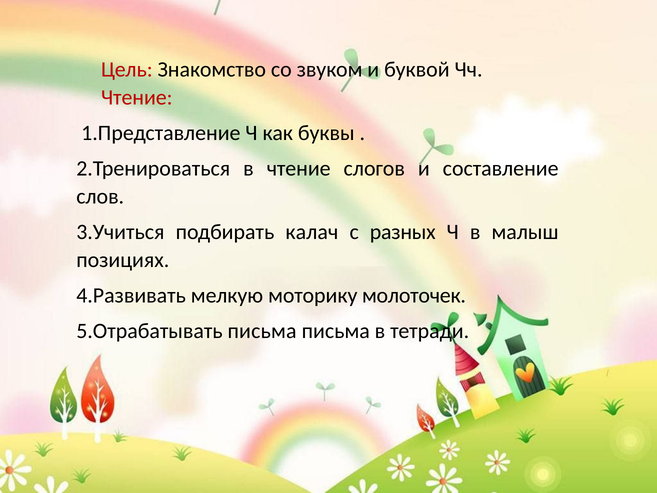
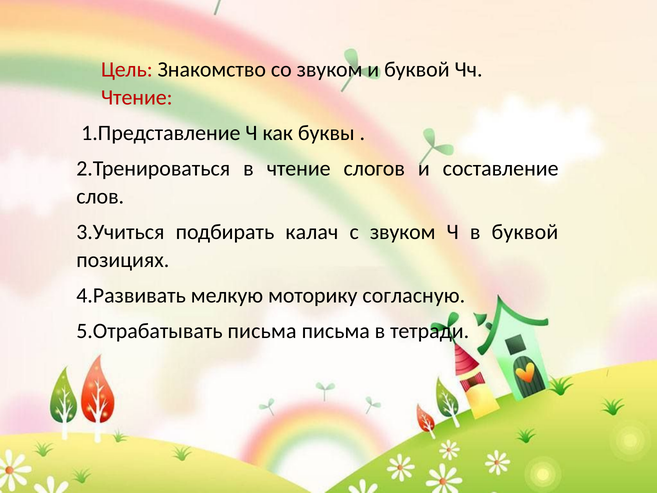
с разных: разных -> звуком (403, 232)
в малыш: малыш -> буквой (525, 232)
молоточек: молоточек -> согласную (414, 296)
